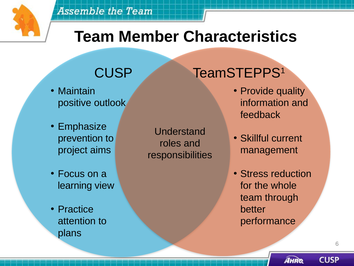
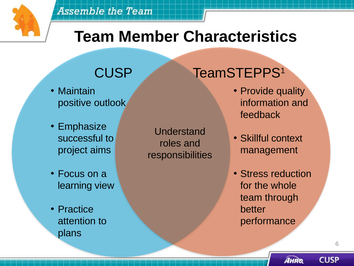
current: current -> context (287, 138)
prevention: prevention -> successful (80, 138)
